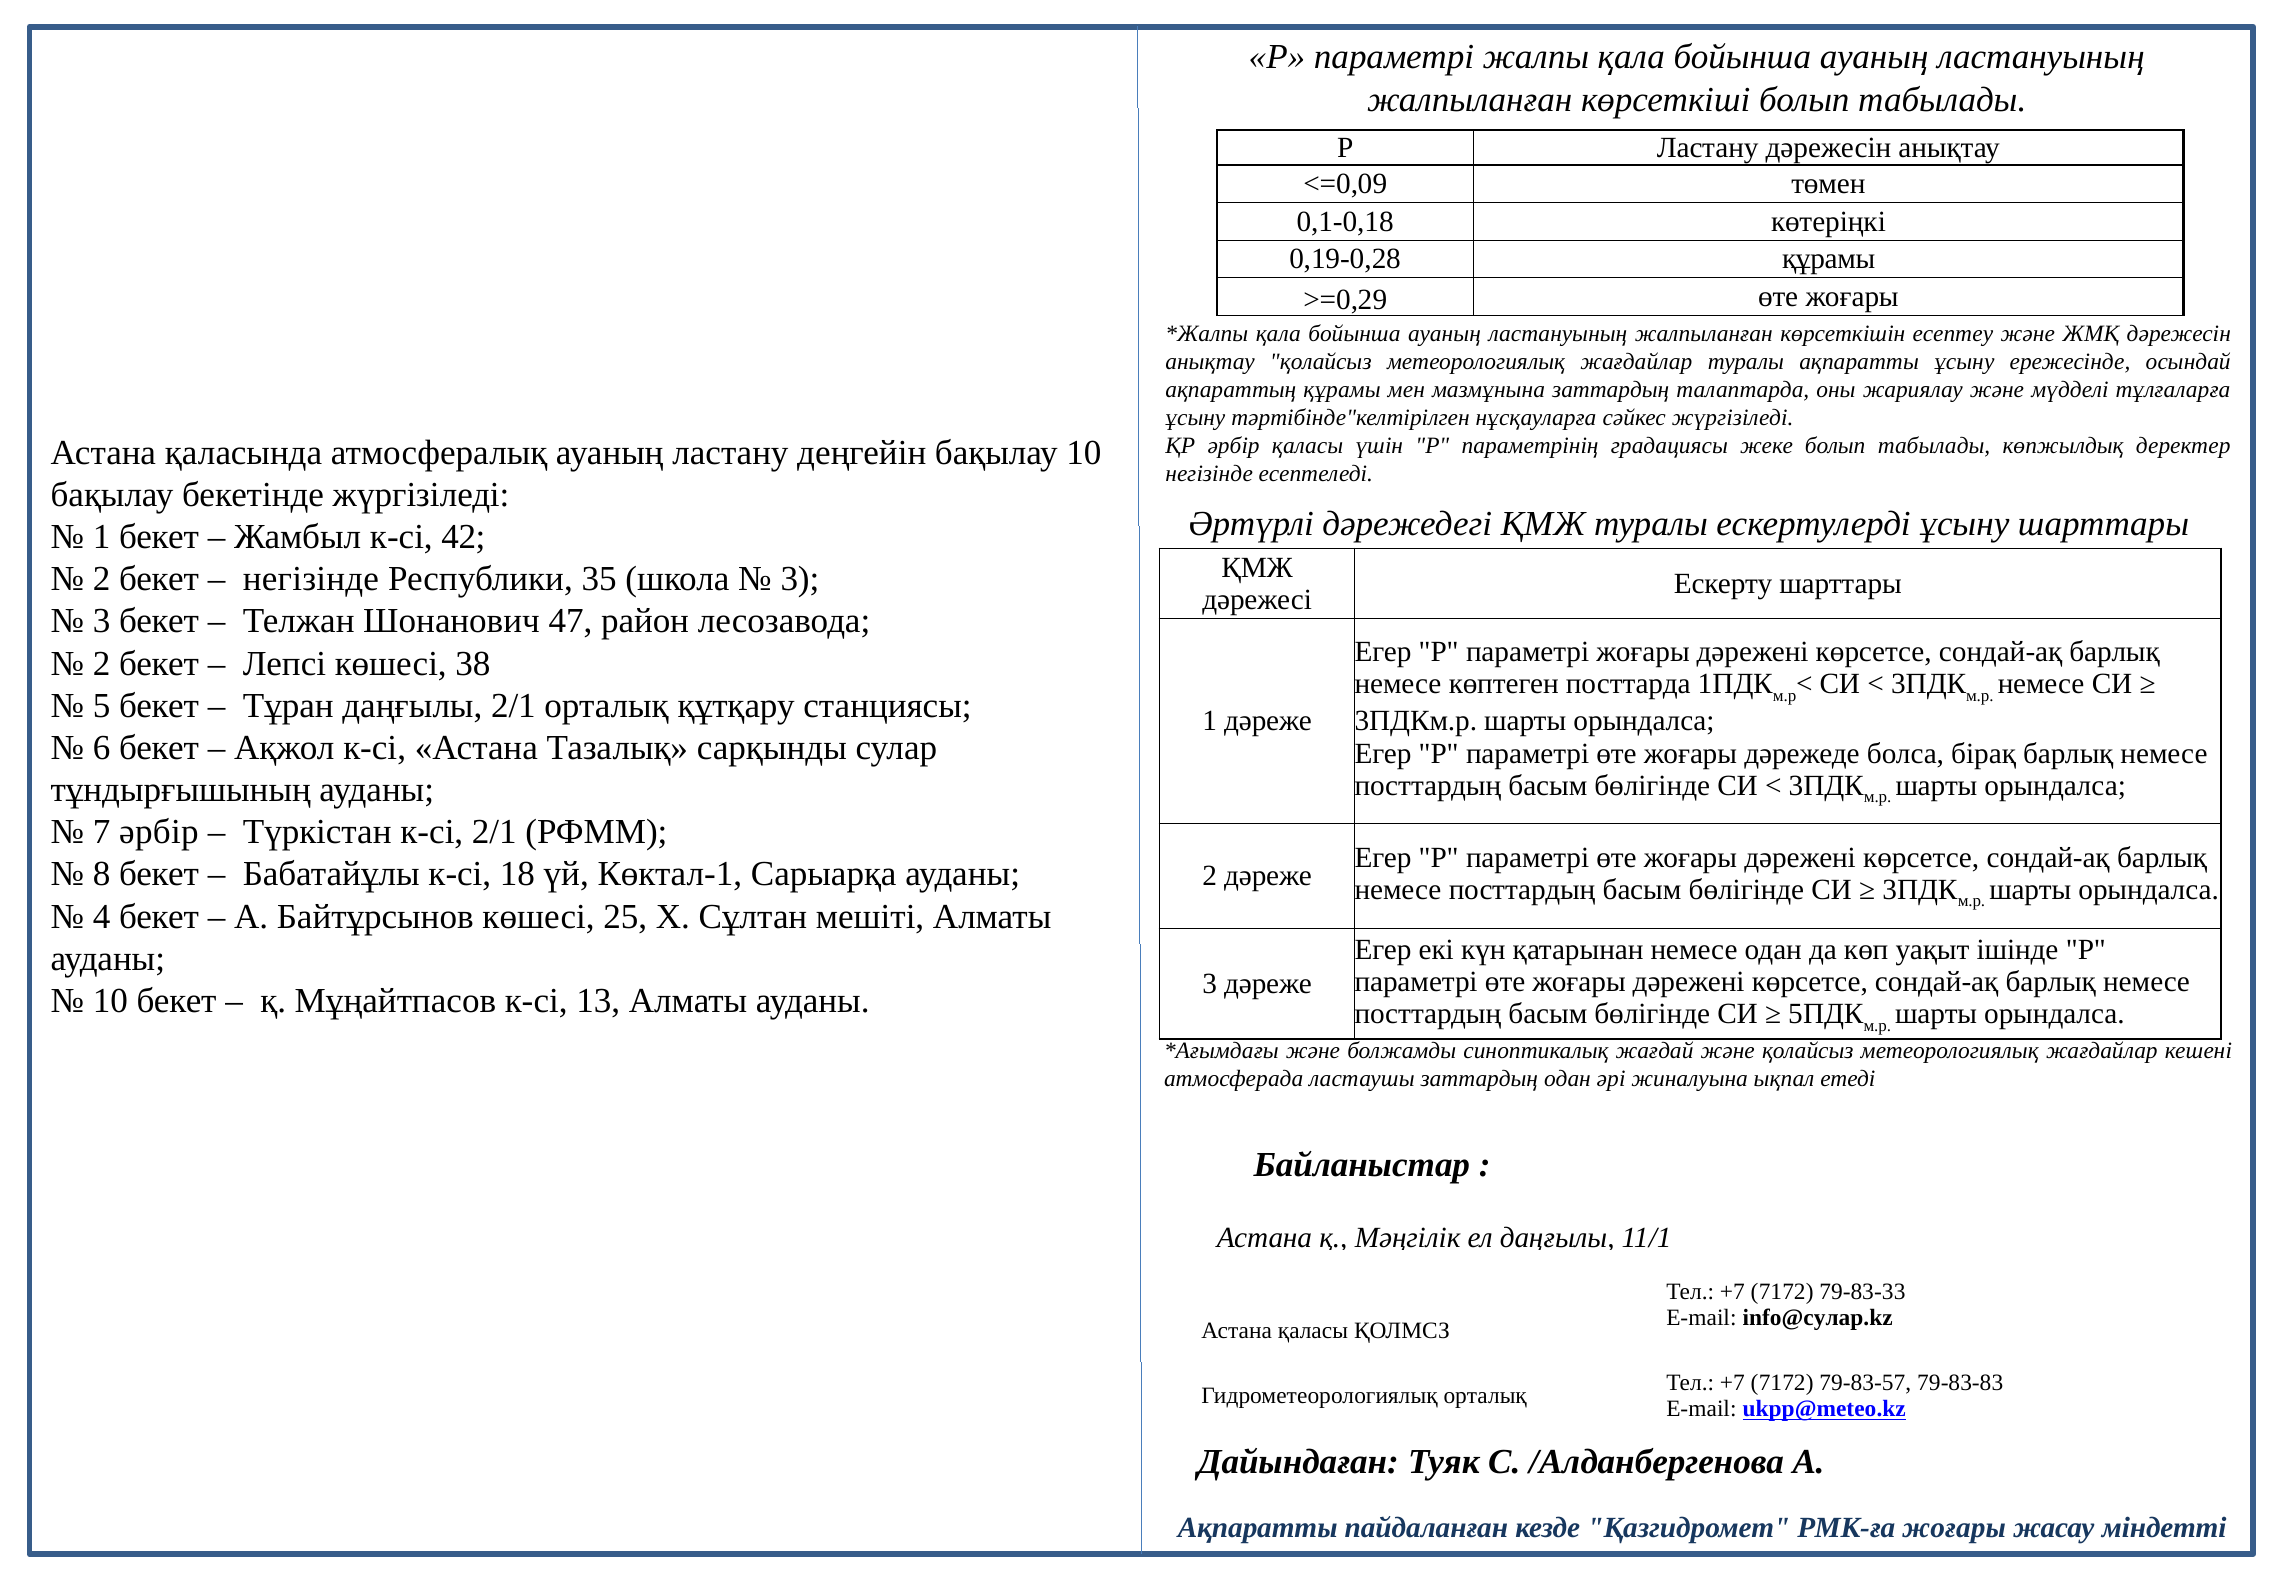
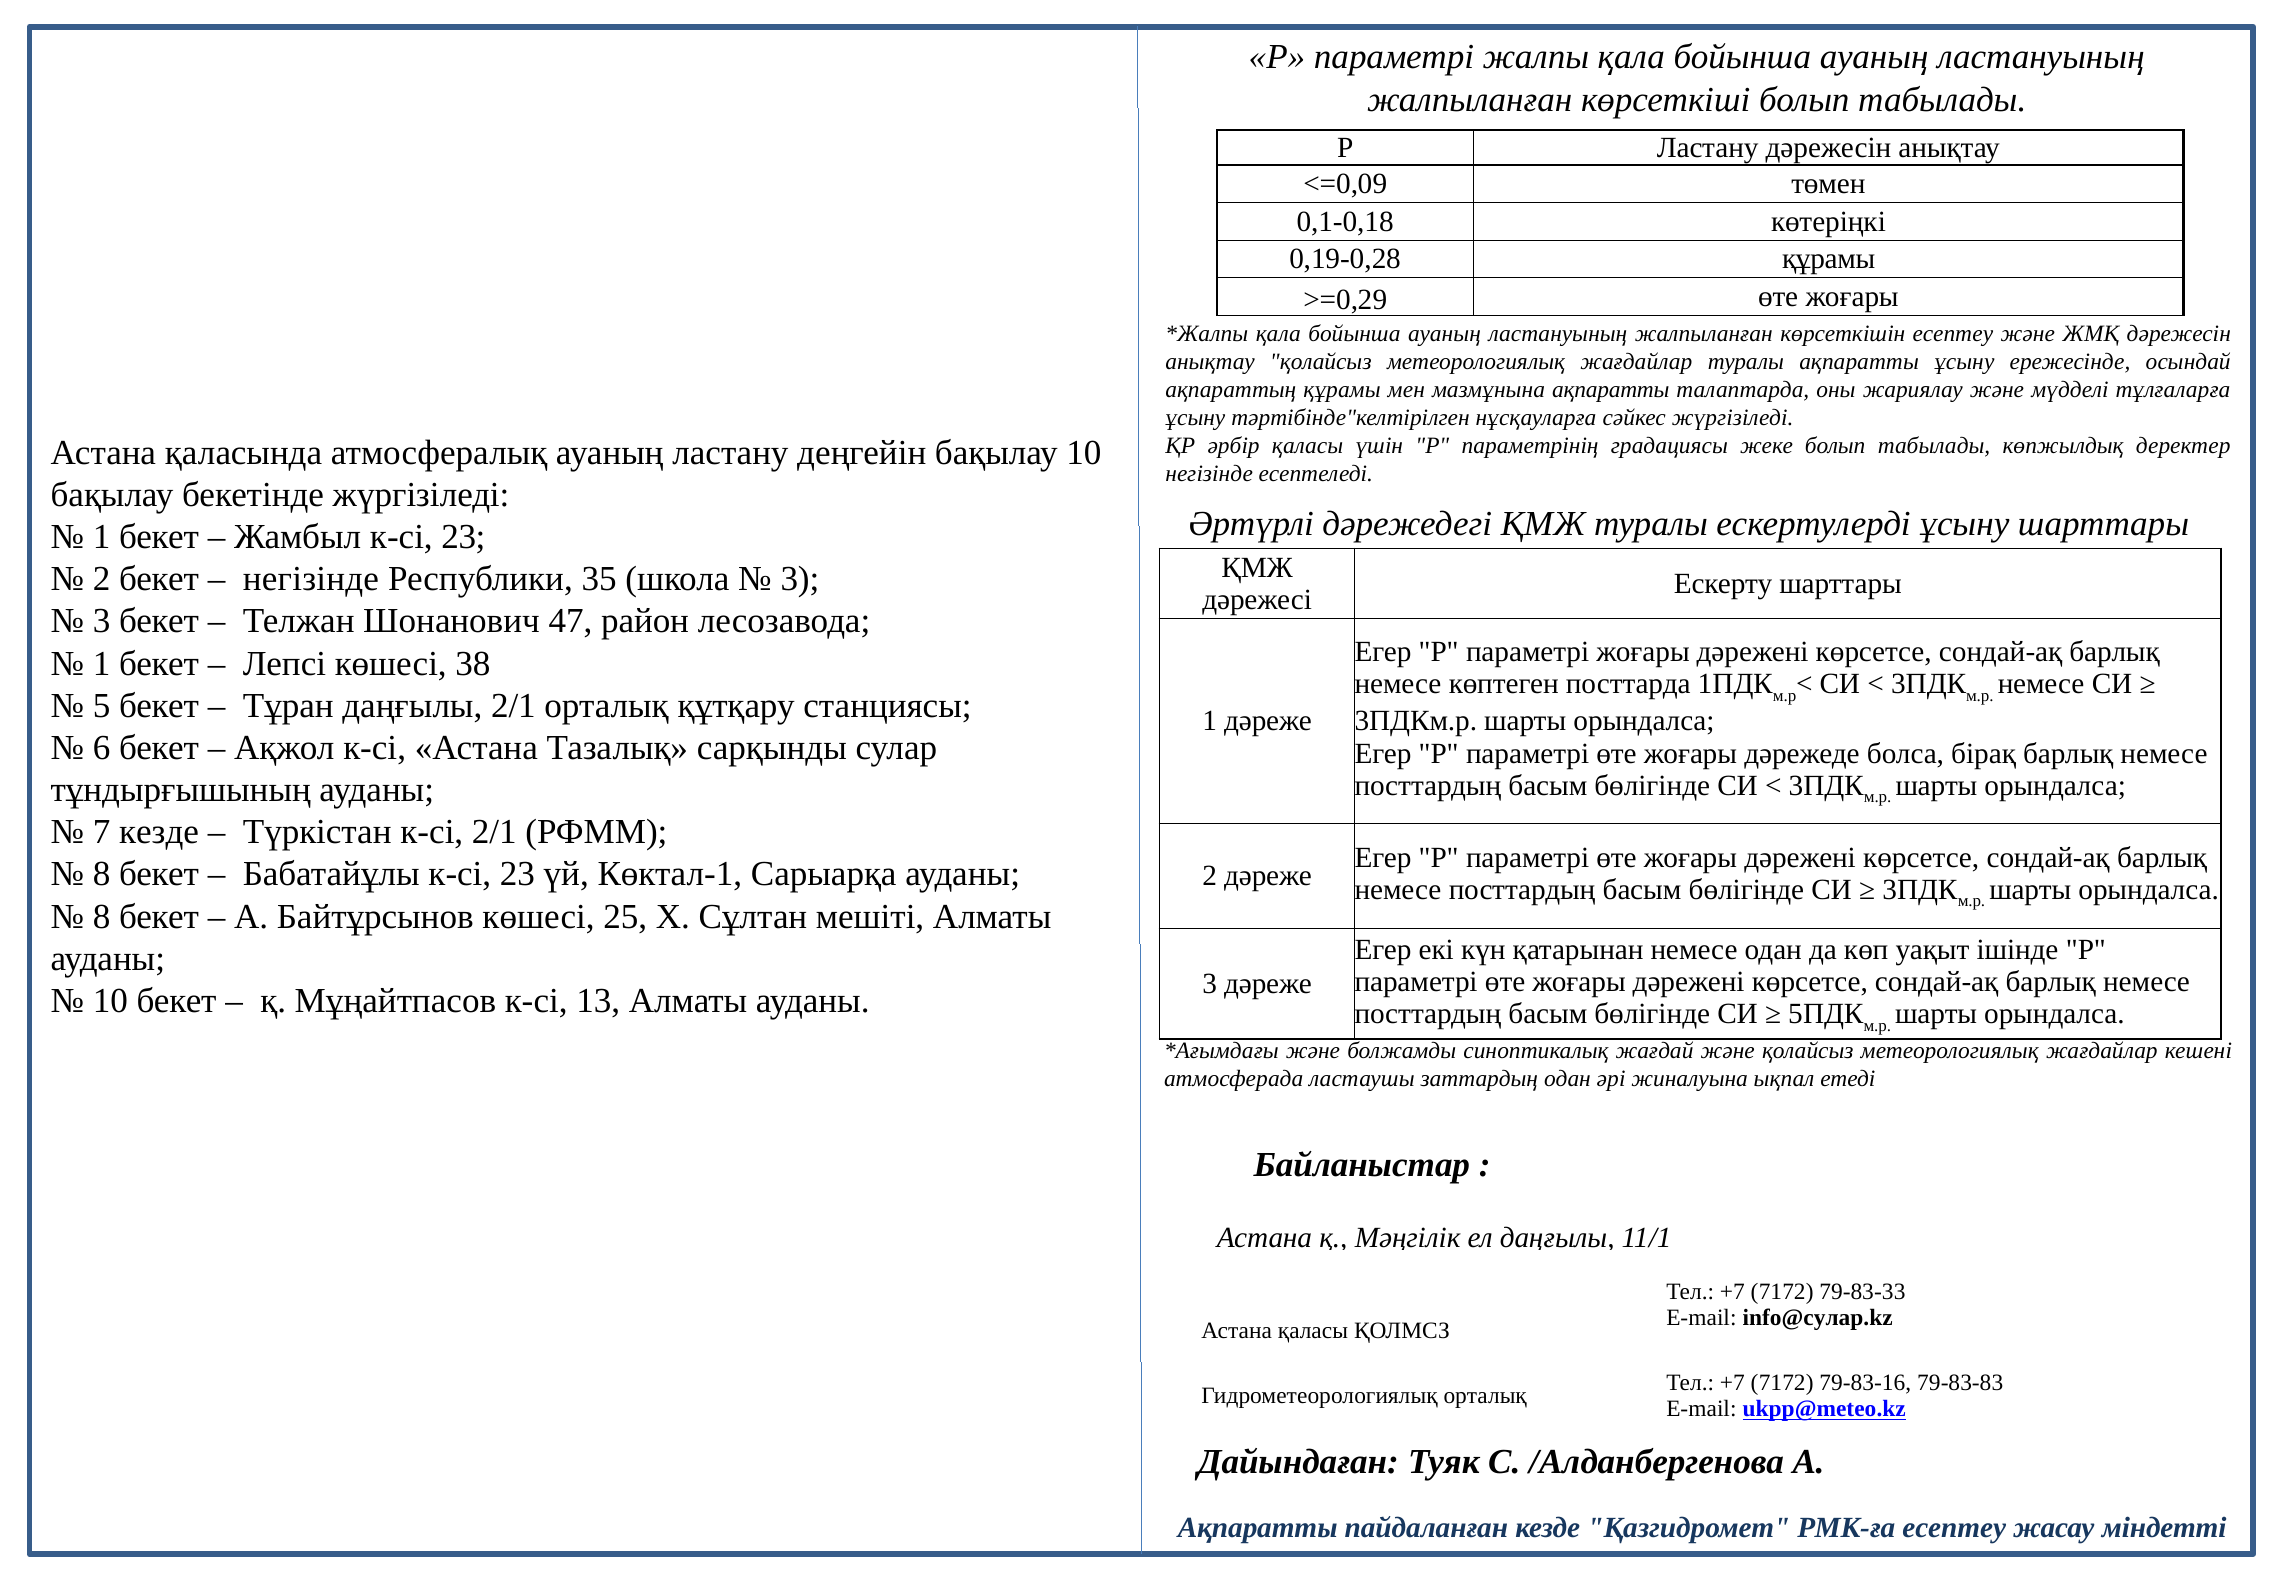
мазмұнына заттардың: заттардың -> ақпаратты (1611, 390)
Жамбыл к-сі 42: 42 -> 23 (463, 537)
2: 2 -> 1 (102, 663)
7 әрбір: әрбір -> кезде (159, 832)
Бабатайұлы к-сі 18: 18 -> 23 (517, 874)
4: 4 -> 8 (102, 916)
79-83-57: 79-83-57 -> 79-83-16 (1865, 1383)
РМК-ға жоғары: жоғары -> есептеу (1954, 1527)
